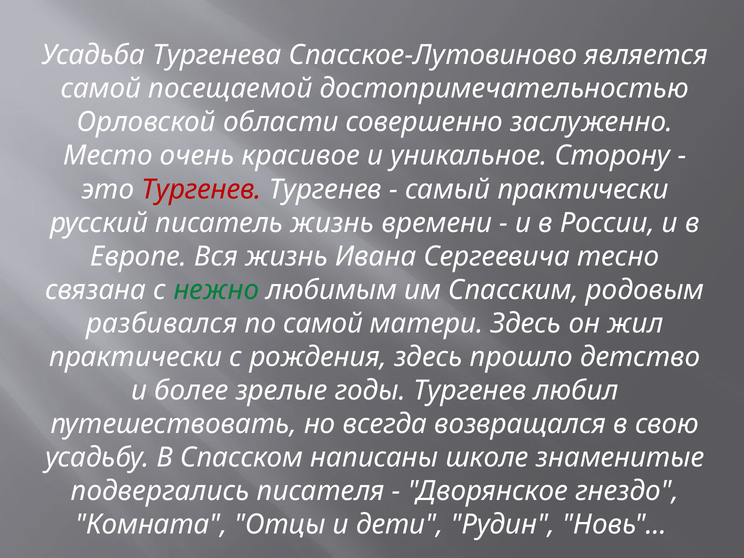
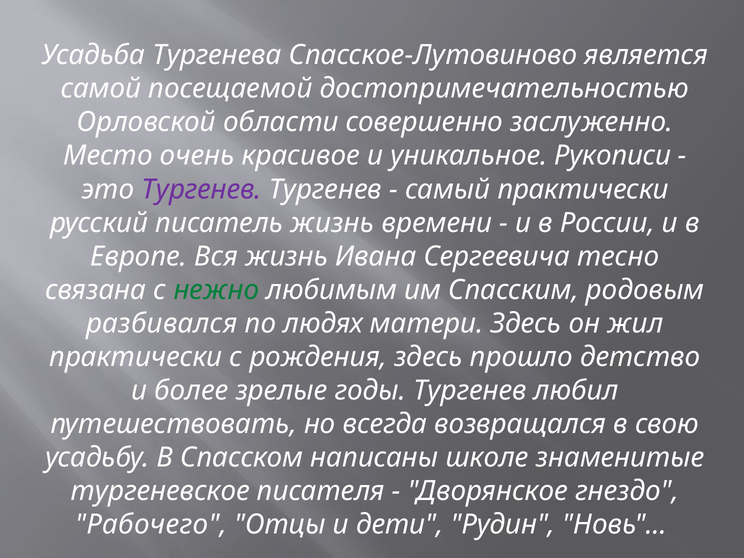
Сторону: Сторону -> Рукописи (613, 156)
Тургенев colour: red -> purple (201, 189)
по самой: самой -> людях (323, 323)
подвергались: подвергались -> тургеневское (160, 491)
Комната: Комната -> Рабочего (151, 524)
